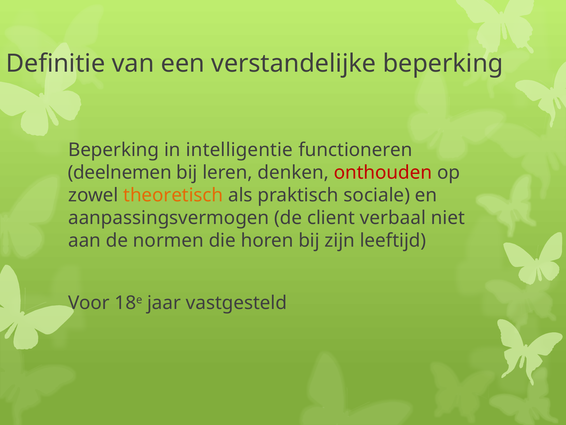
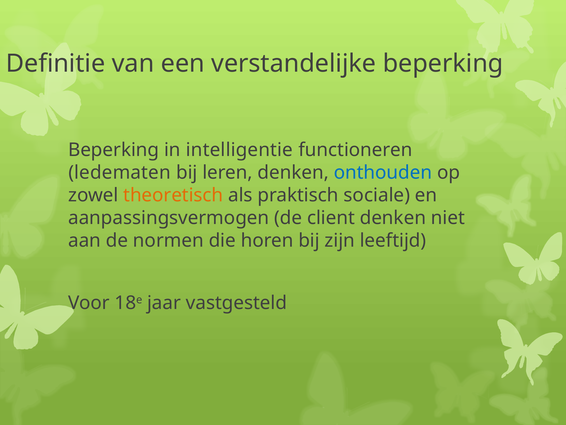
deelnemen: deelnemen -> ledematen (120, 173)
onthouden colour: red -> blue (383, 173)
client verbaal: verbaal -> denken (393, 218)
